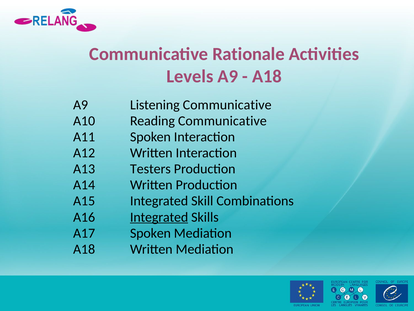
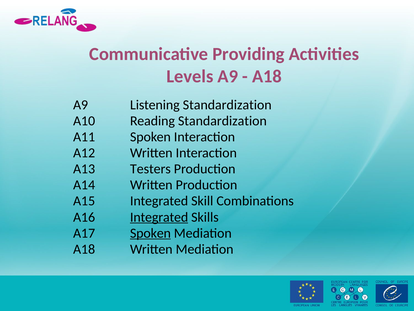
Rationale: Rationale -> Providing (249, 54)
Listening Communicative: Communicative -> Standardization (227, 105)
Reading Communicative: Communicative -> Standardization (222, 121)
Spoken underline: none -> present (150, 233)
